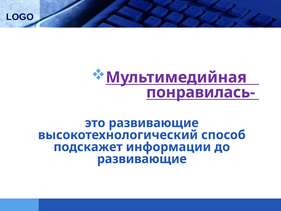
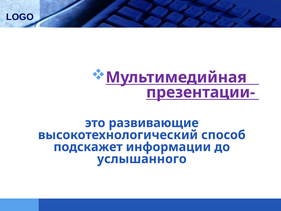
понравилась-: понравилась- -> презентации- (201, 92)
развивающие: развивающие -> услышанного (142, 159)
